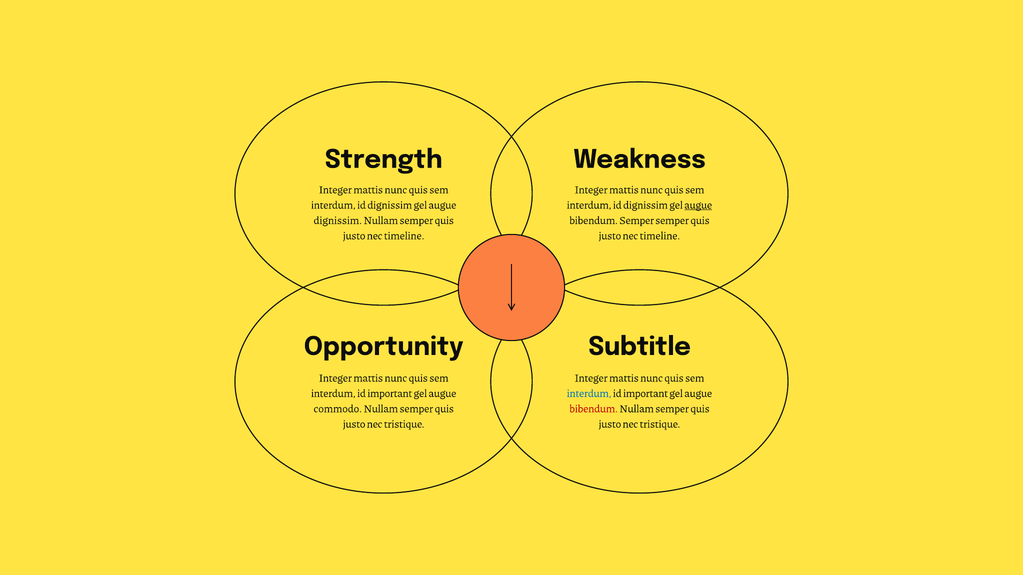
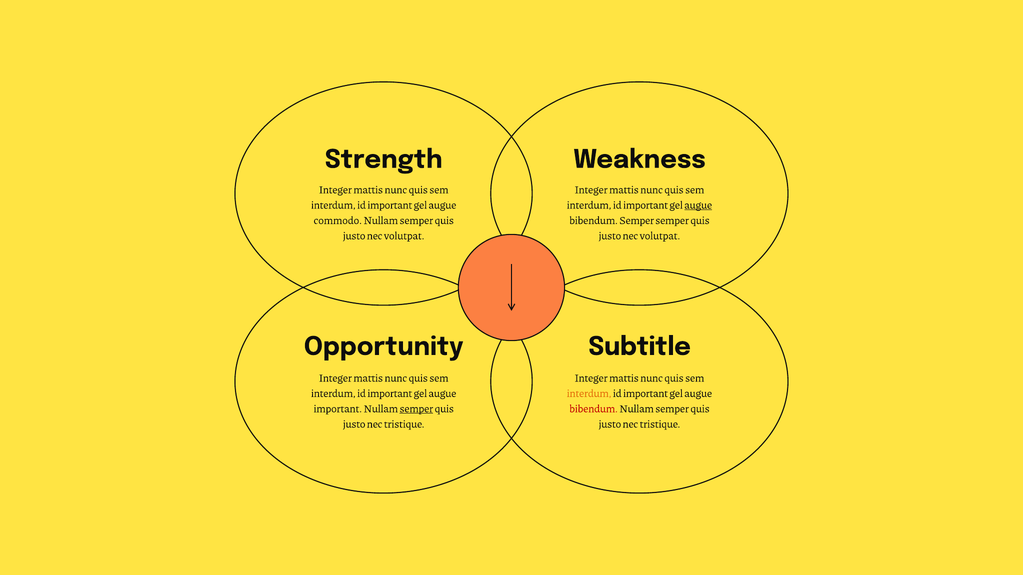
dignissim: dignissim -> important (390, 205)
dignissim: dignissim -> important (646, 205)
dignissim: dignissim -> commodo (338, 221)
timeline: timeline -> volutpat (404, 236)
timeline: timeline -> volutpat (660, 236)
interdum colour: blue -> orange (589, 394)
commodo: commodo -> important (338, 409)
semper underline: none -> present (416, 409)
